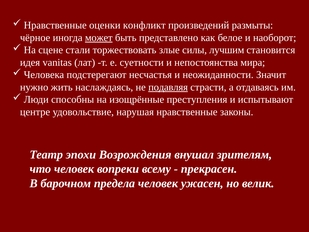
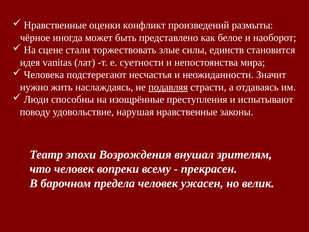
может underline: present -> none (99, 38)
лучшим: лучшим -> единств (227, 50)
центре: центре -> поводу (35, 112)
